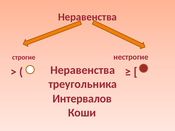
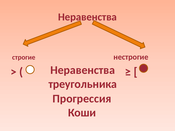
Интервалов: Интервалов -> Прогрессия (82, 99)
